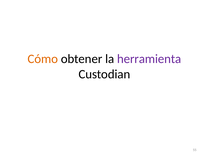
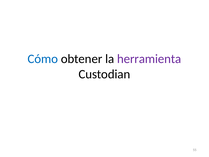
Cómo colour: orange -> blue (43, 59)
